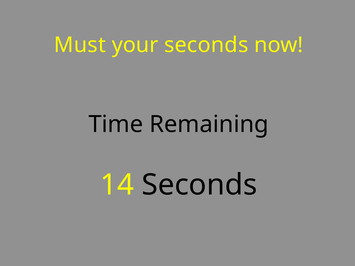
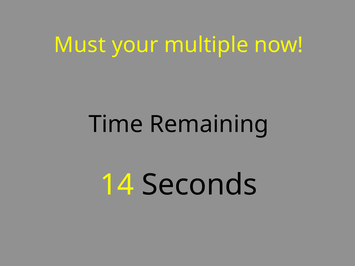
your seconds: seconds -> multiple (206, 45)
